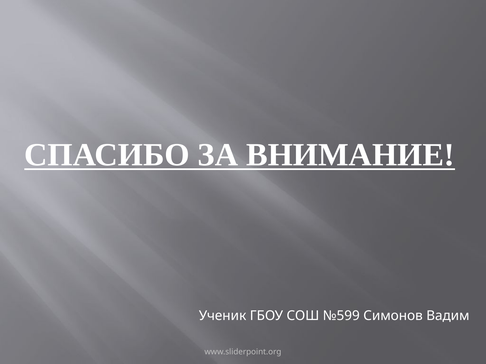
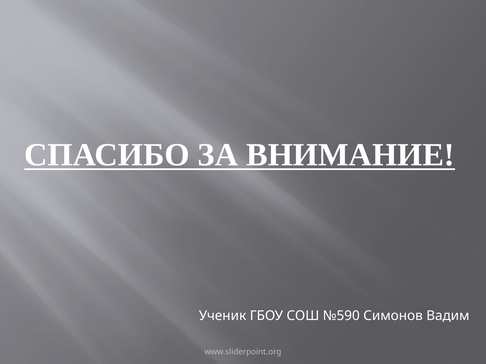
№599: №599 -> №590 (341, 316)
